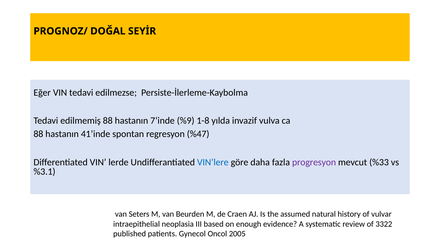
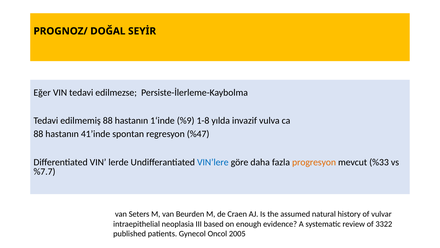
7‘inde: 7‘inde -> 1‘inde (162, 120)
progresyon colour: purple -> orange (314, 162)
%3.1: %3.1 -> %7.7 (45, 171)
